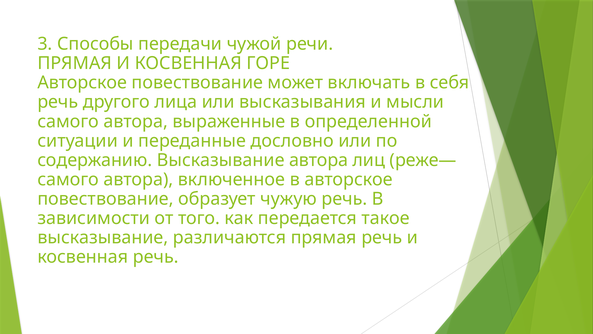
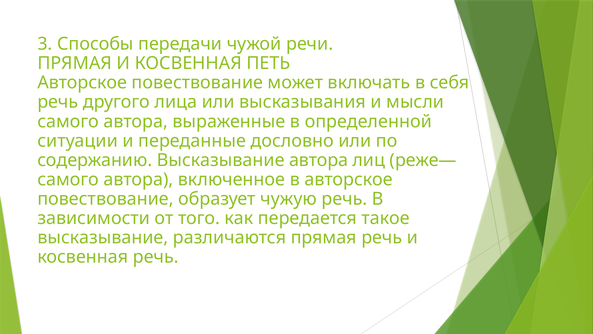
ГОРЕ: ГОРЕ -> ПЕТЬ (268, 63)
